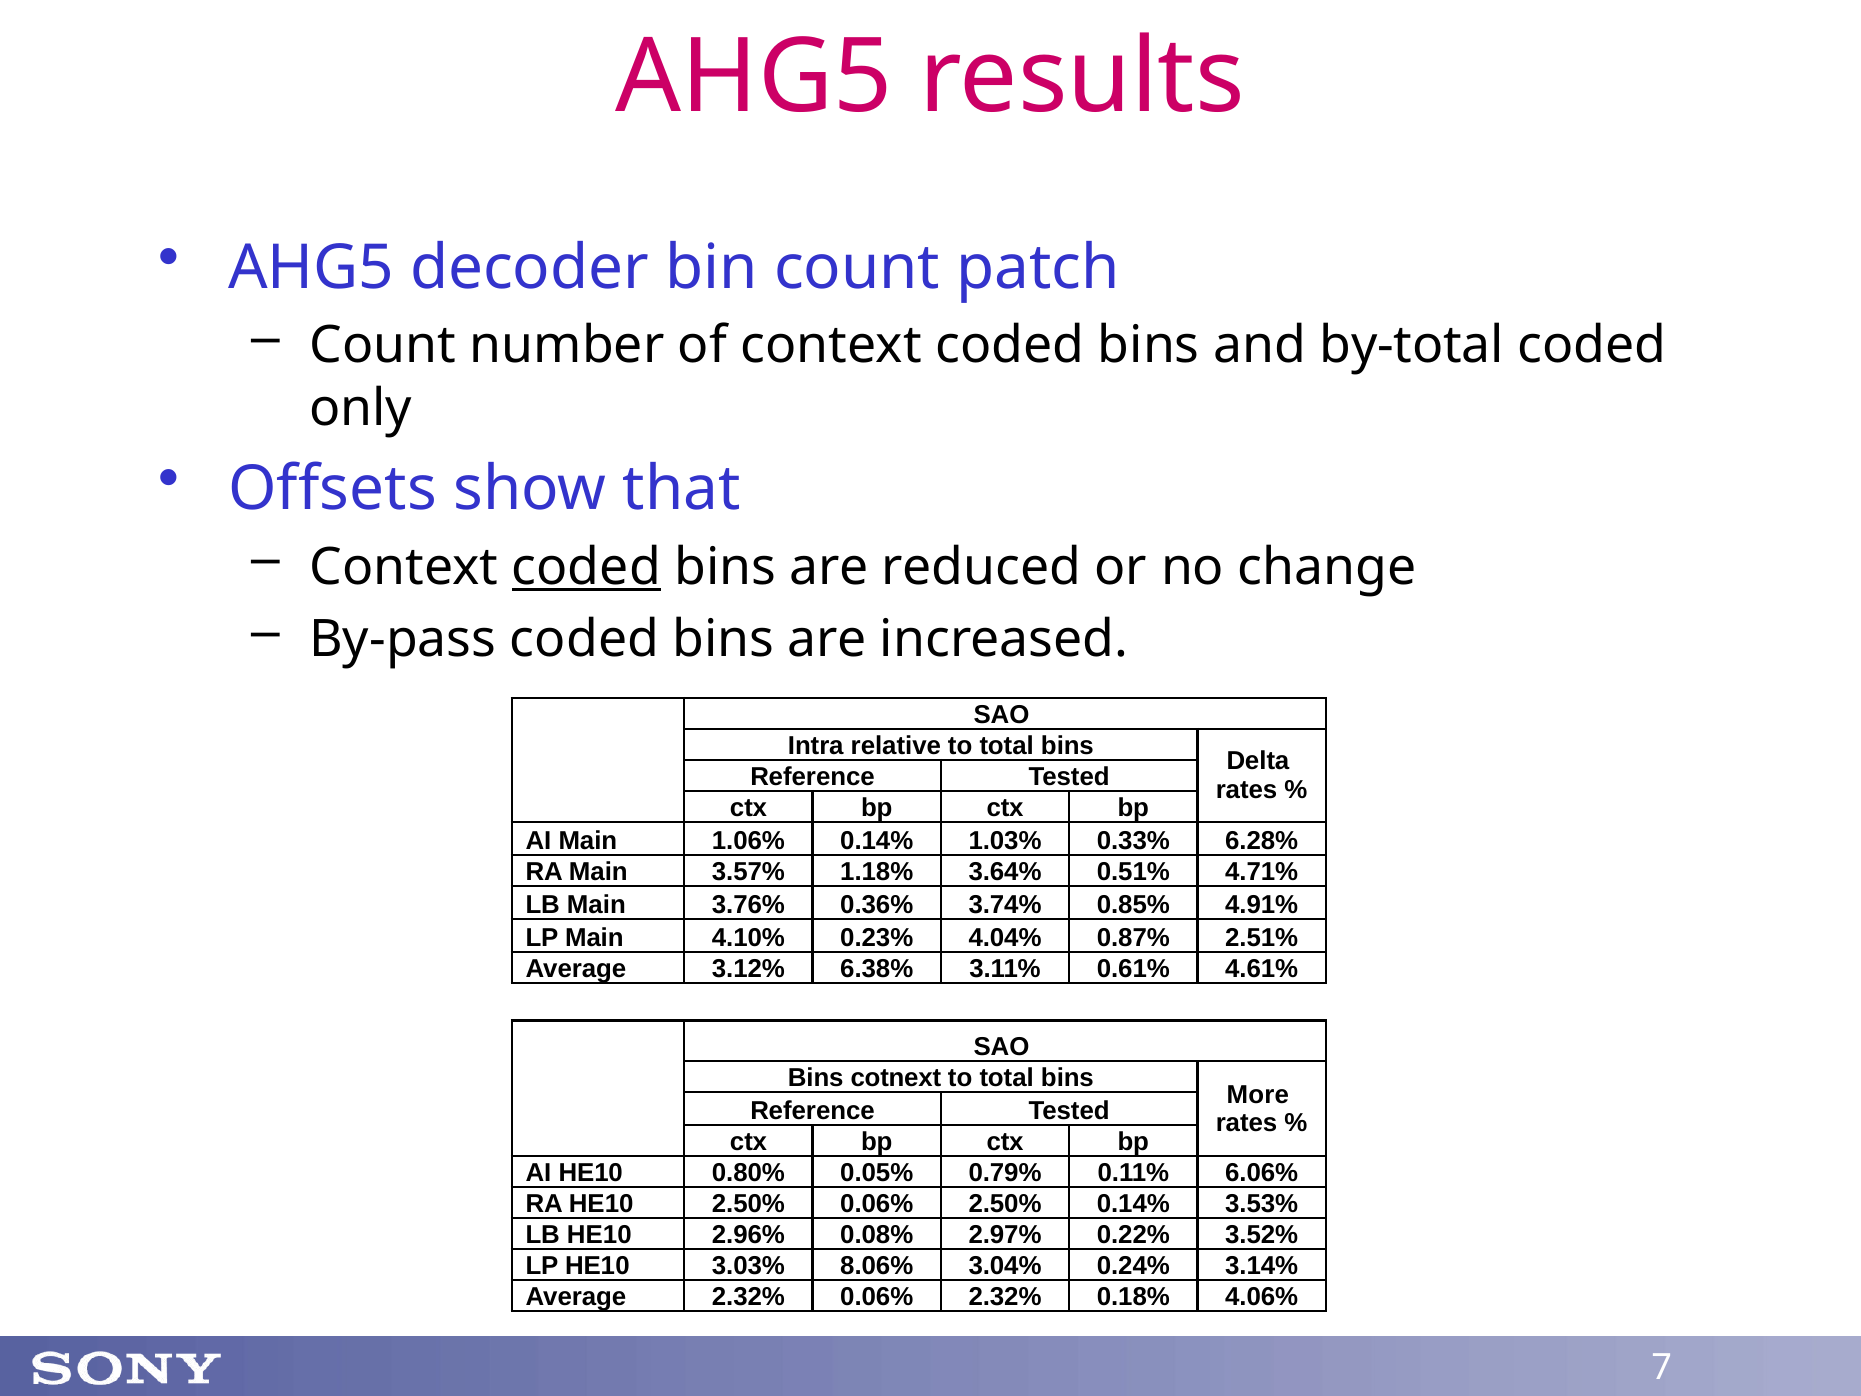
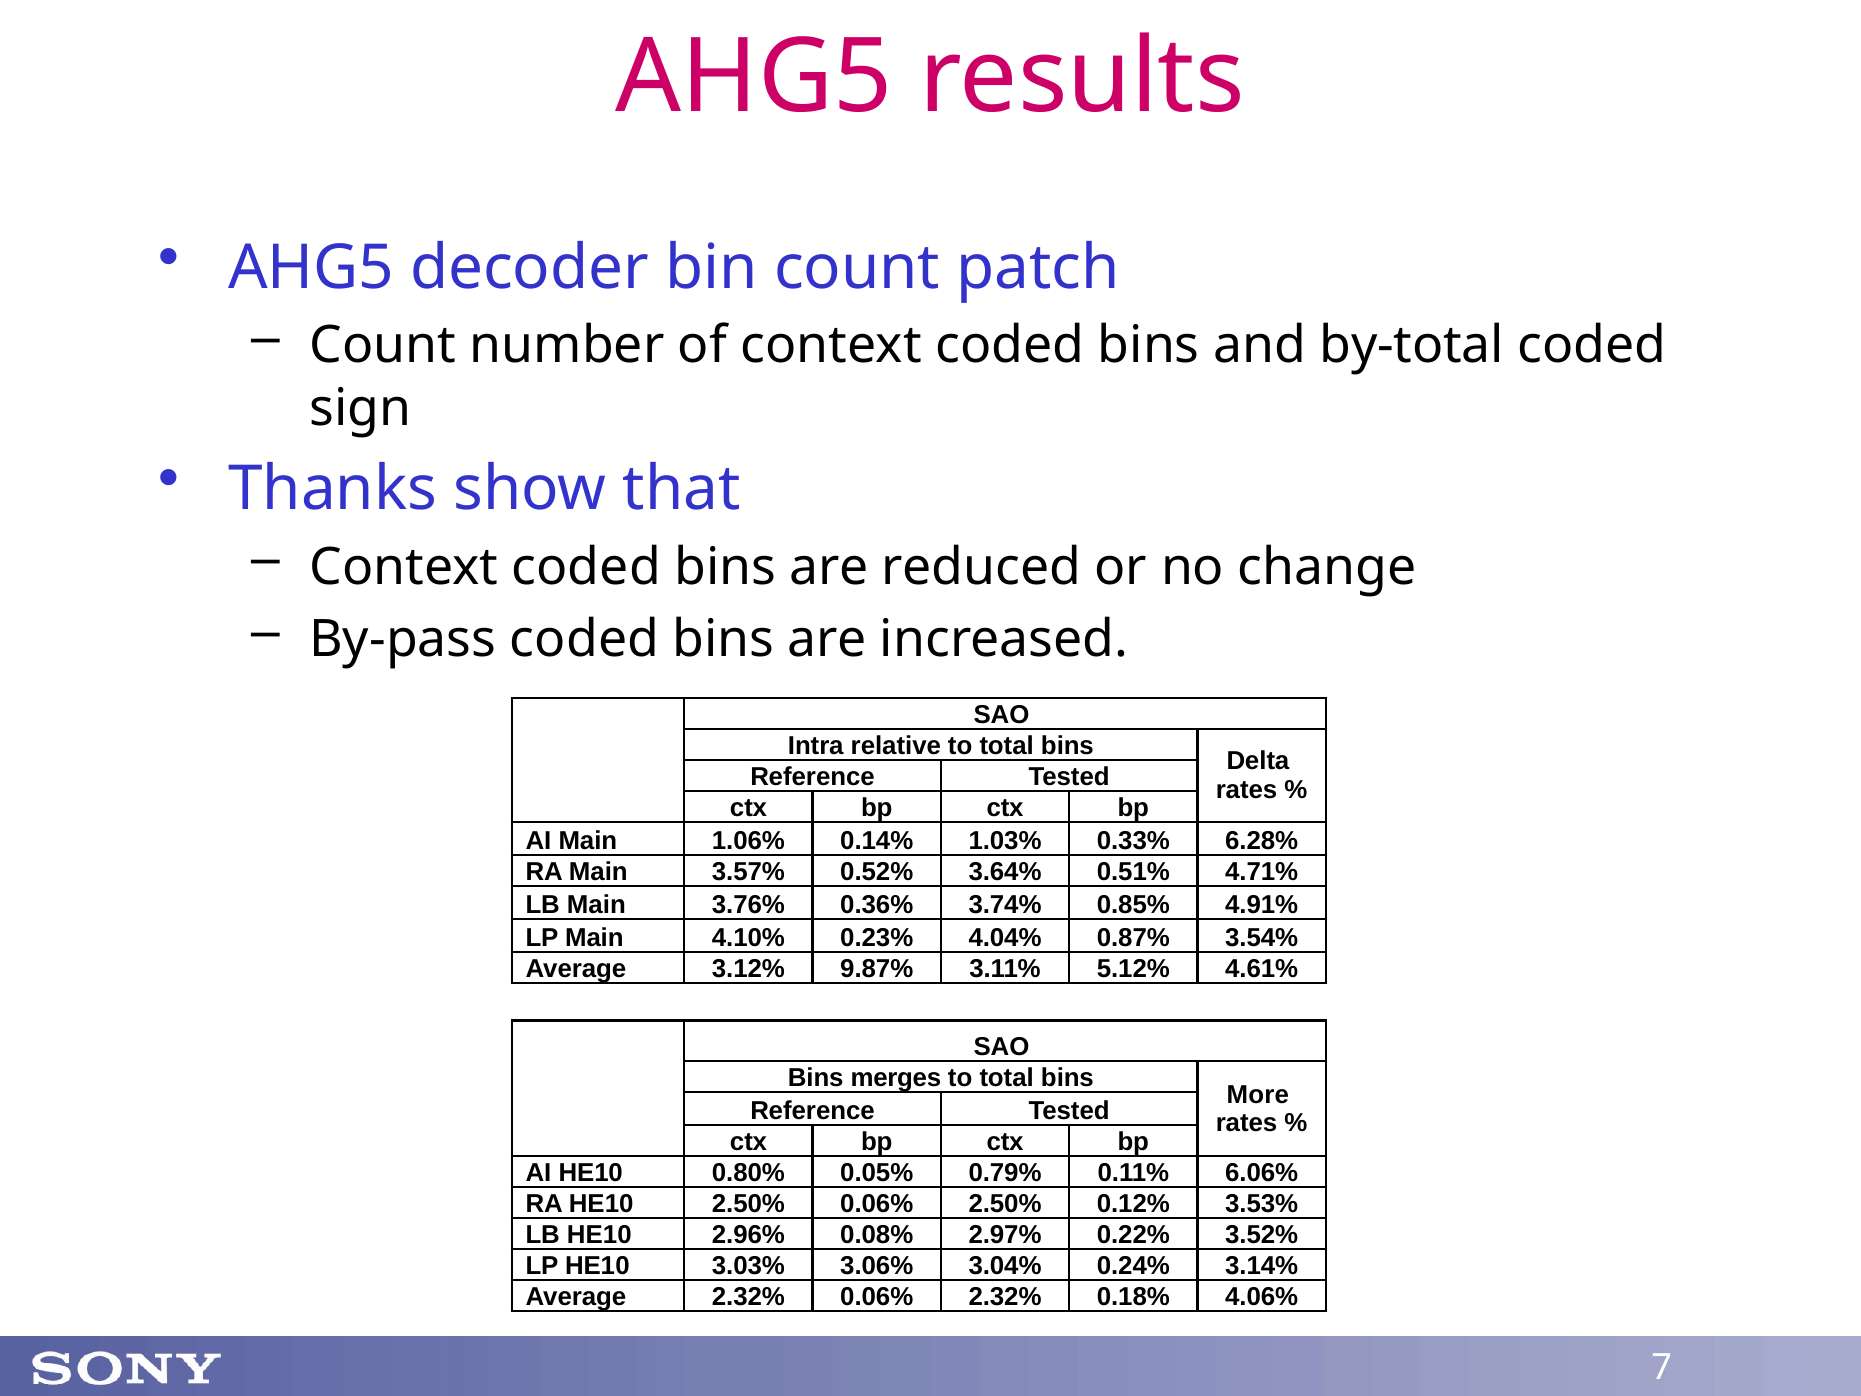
only: only -> sign (360, 408)
Offsets: Offsets -> Thanks (333, 489)
coded underline: present -> none (586, 567)
1.18%: 1.18% -> 0.52% (877, 872)
2.51%: 2.51% -> 3.54% (1262, 937)
6.38%: 6.38% -> 9.87% (877, 968)
0.61%: 0.61% -> 5.12% (1133, 968)
cotnext: cotnext -> merges (896, 1078)
2.50% 0.14%: 0.14% -> 0.12% (1133, 1204)
8.06%: 8.06% -> 3.06% (877, 1266)
